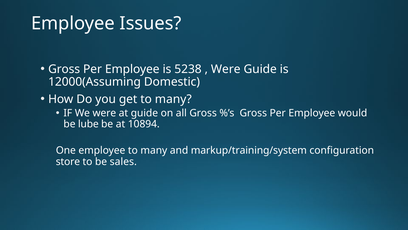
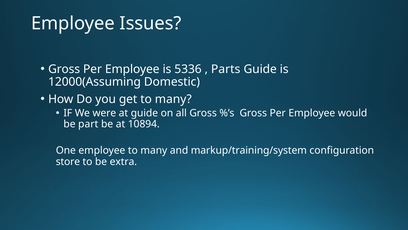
5238: 5238 -> 5336 (188, 69)
Were: Were -> Parts (226, 69)
lube: lube -> part (88, 124)
sales: sales -> extra (123, 161)
